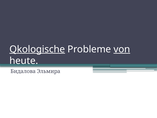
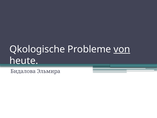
Qkologische underline: present -> none (37, 49)
